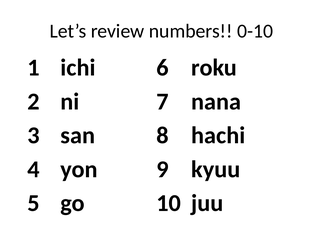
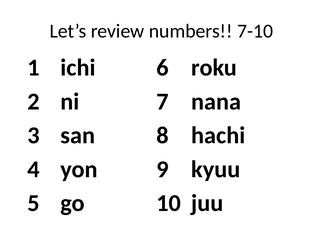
0-10: 0-10 -> 7-10 (255, 31)
